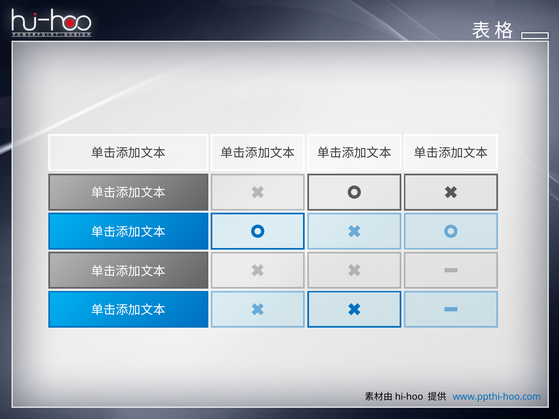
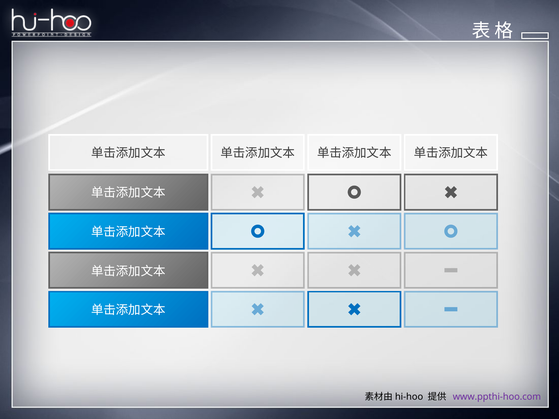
www.ppthi-hoo.com colour: blue -> purple (497, 397)
